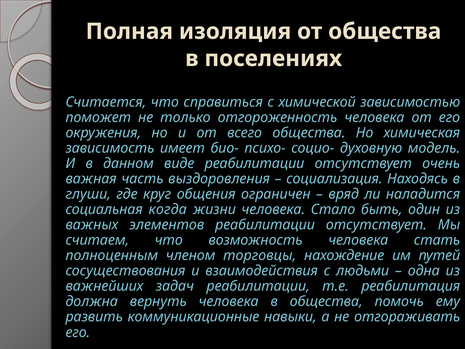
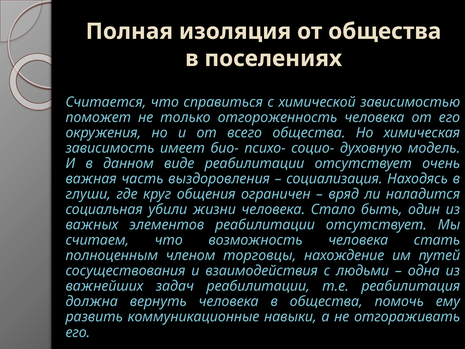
когда: когда -> убили (168, 209)
